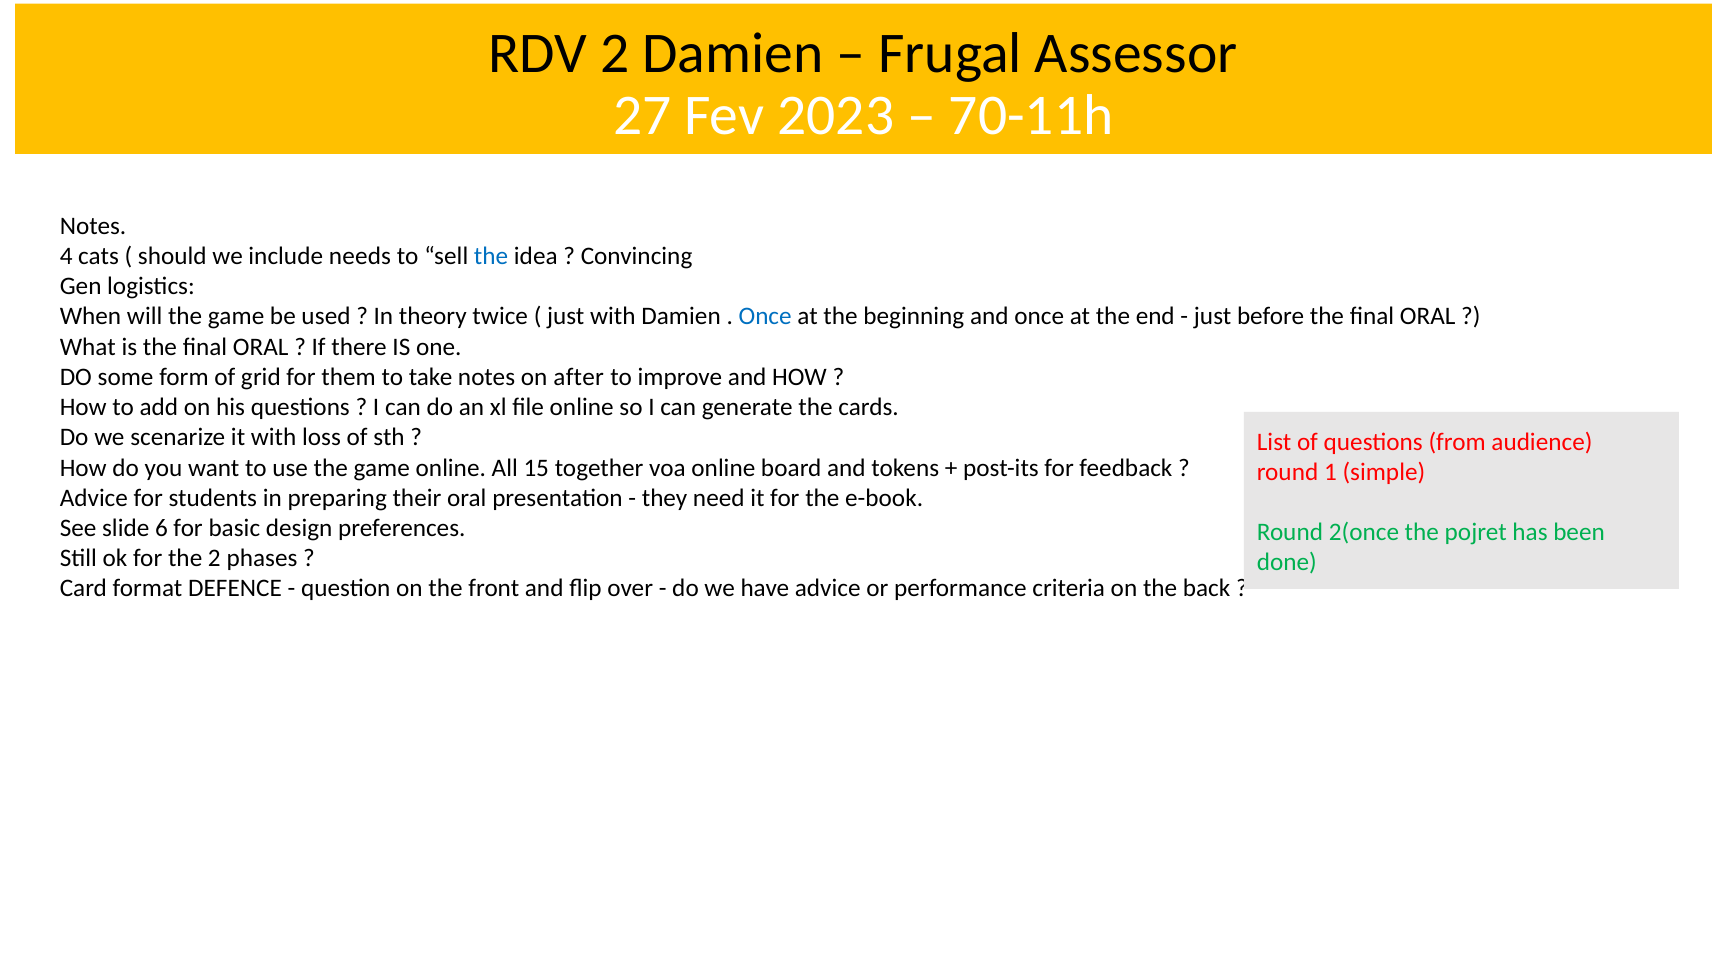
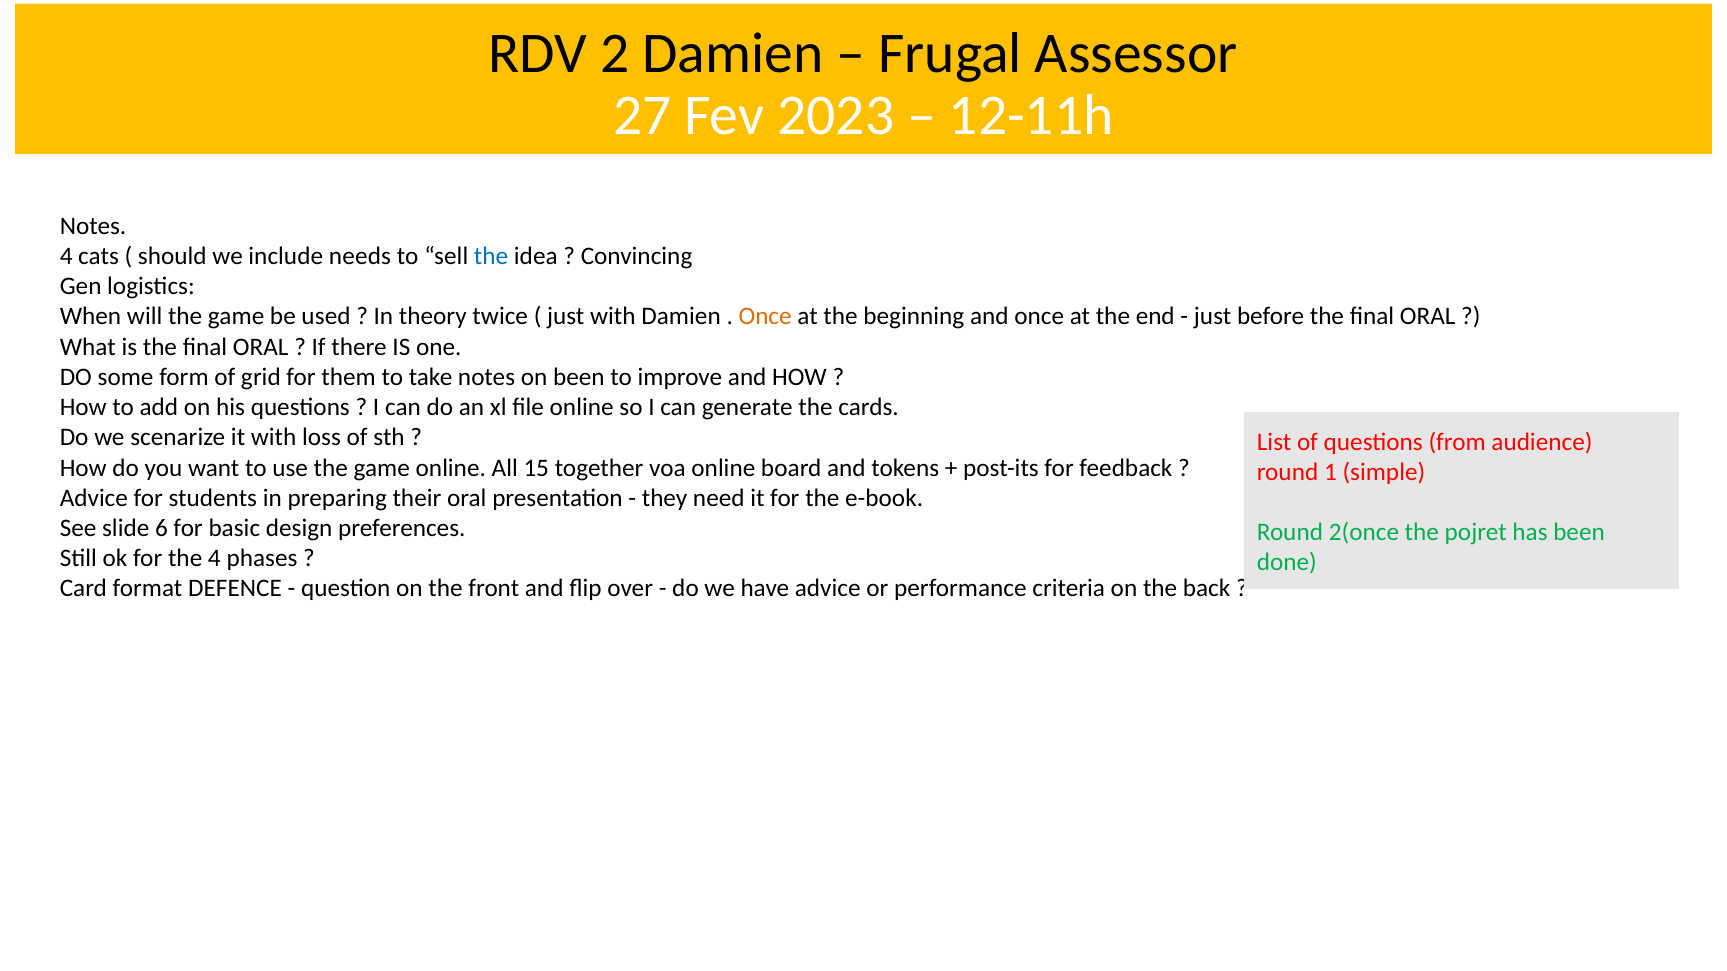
70-11h: 70-11h -> 12-11h (1031, 116)
Once colour: blue -> orange (765, 317)
on after: after -> been (579, 377)
the 2: 2 -> 4 (214, 559)
